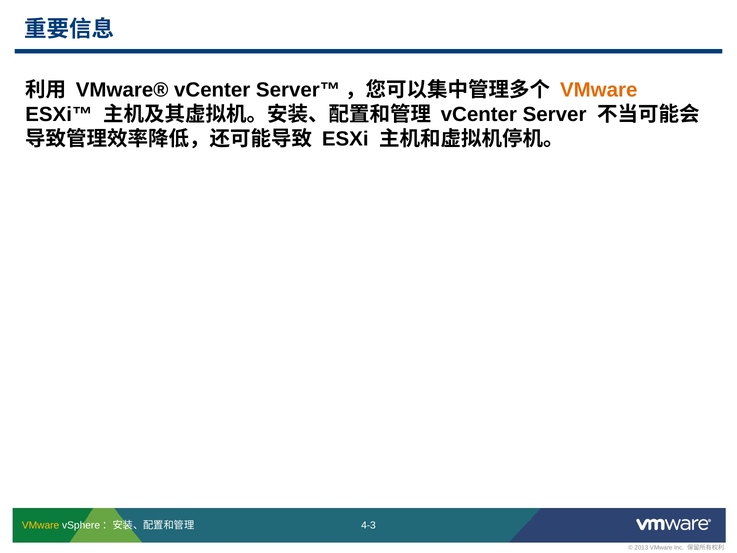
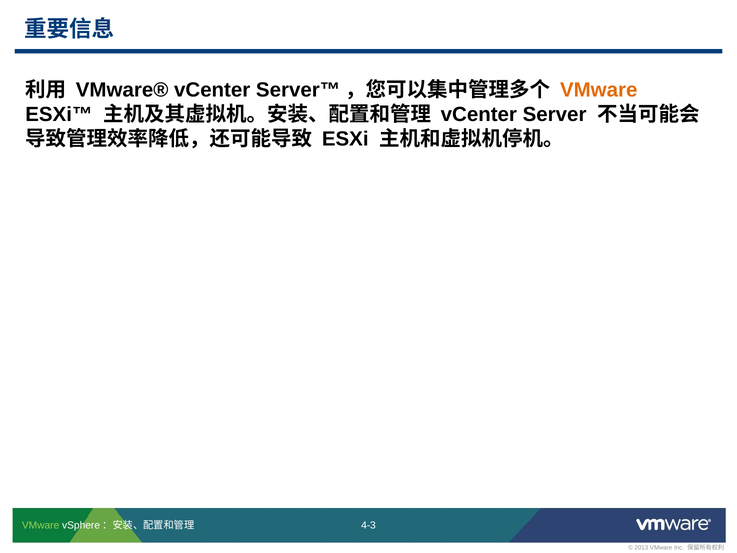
VMware colour: yellow -> light green (41, 525)
